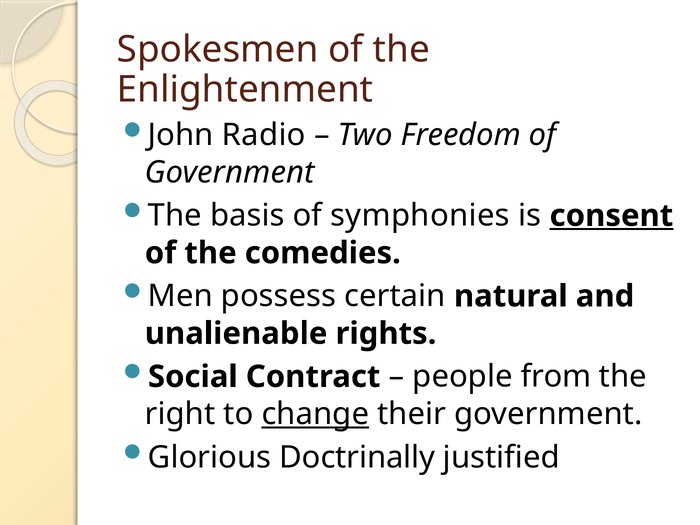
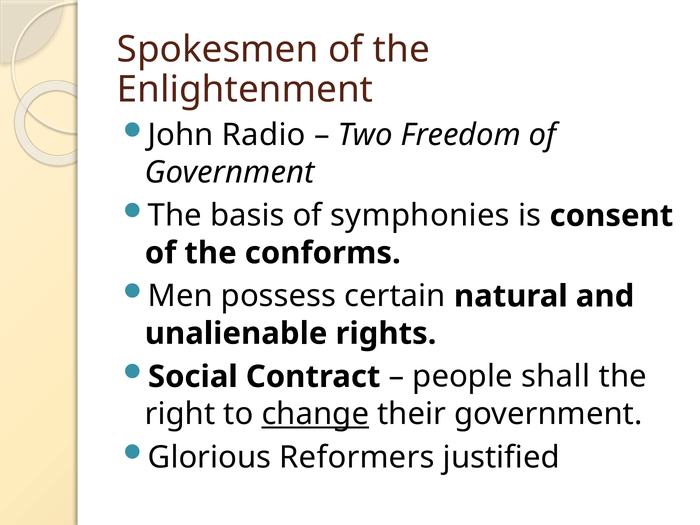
consent underline: present -> none (611, 216)
comedies: comedies -> conforms (323, 253)
from: from -> shall (556, 377)
Doctrinally: Doctrinally -> Reformers (357, 457)
